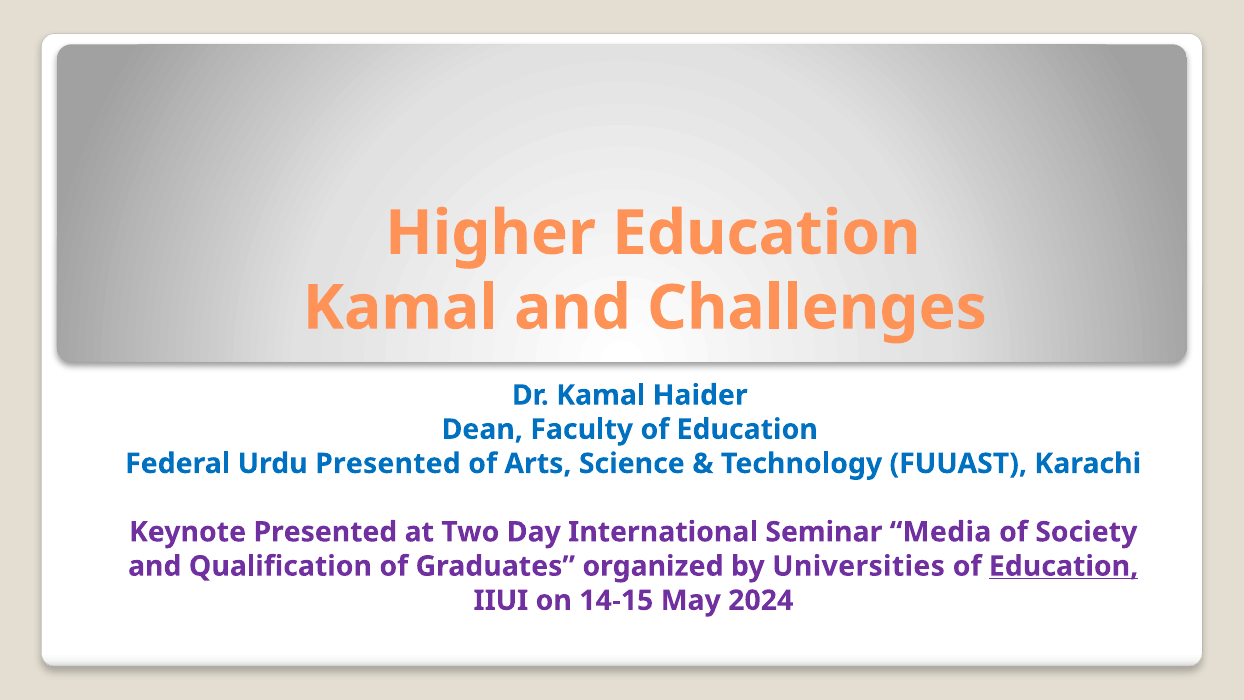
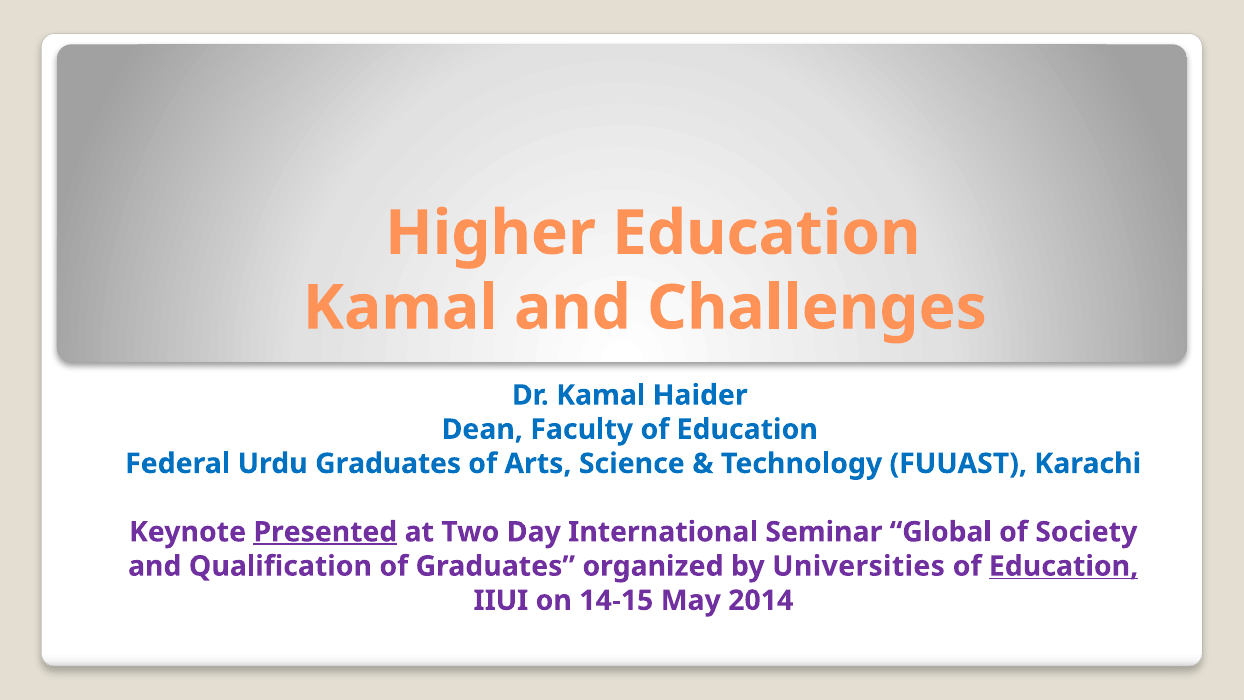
Urdu Presented: Presented -> Graduates (388, 463)
Presented underline: none -> present (325, 532)
Media: Media -> Global (941, 532)
2024: 2024 -> 2014 (761, 600)
